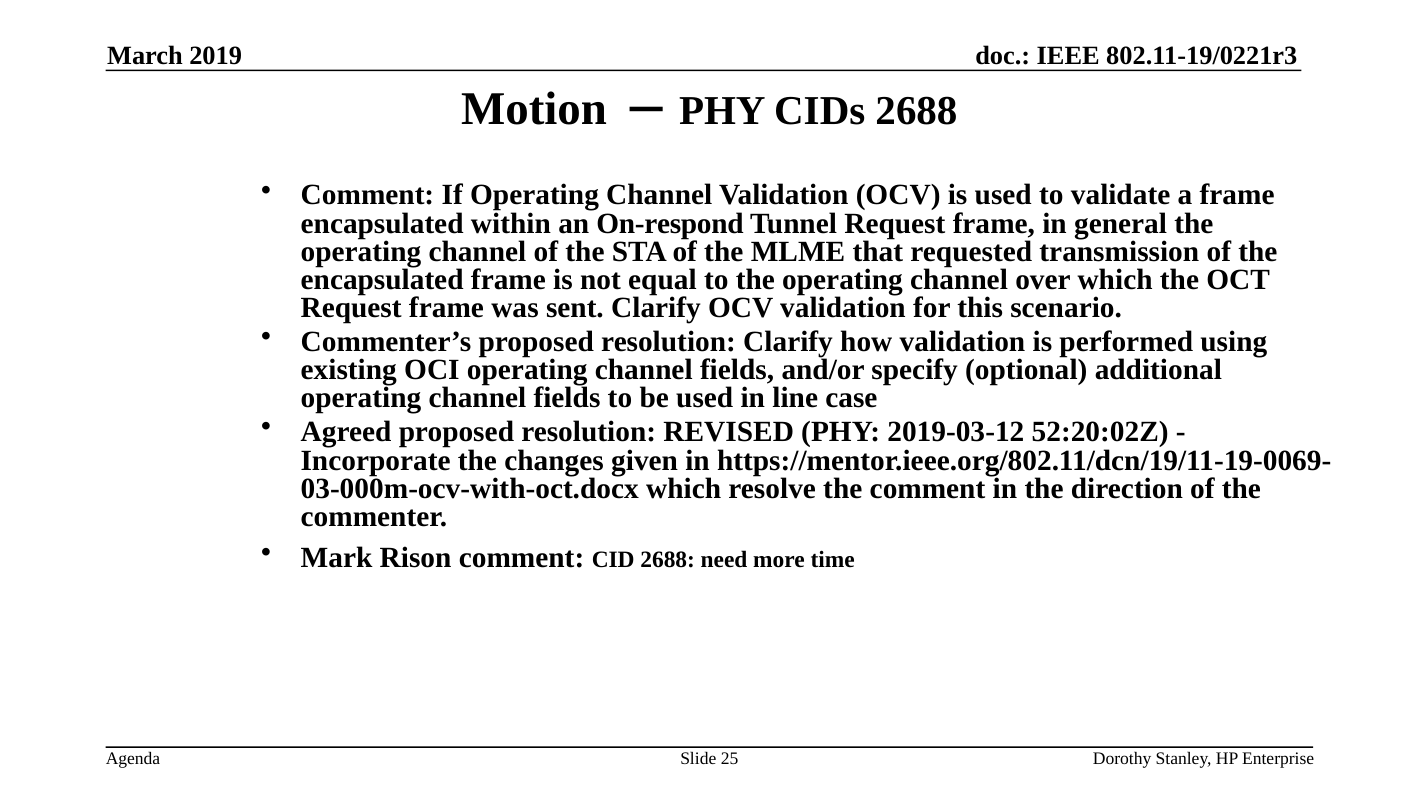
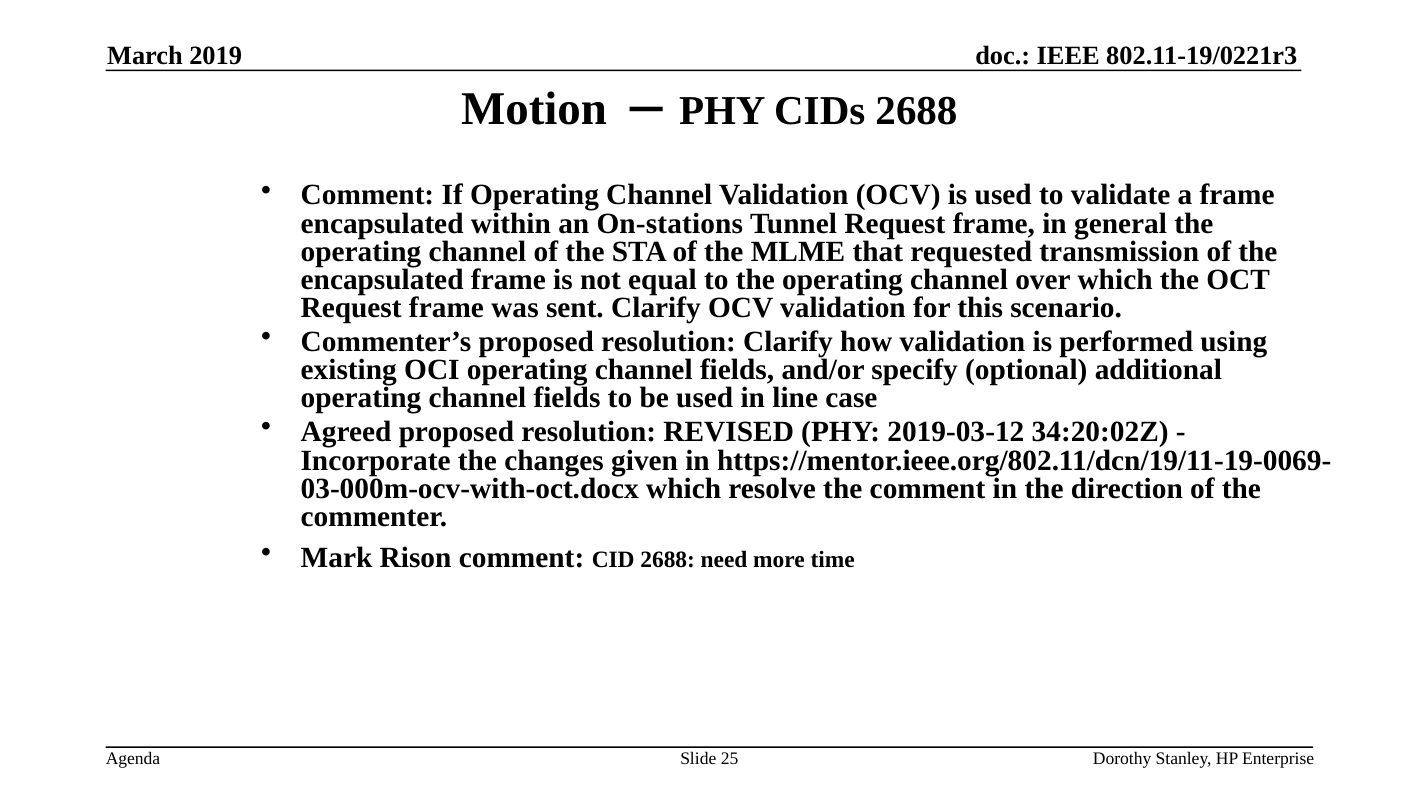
On-respond: On-respond -> On-stations (670, 224)
52:20:02Z: 52:20:02Z -> 34:20:02Z (1100, 432)
